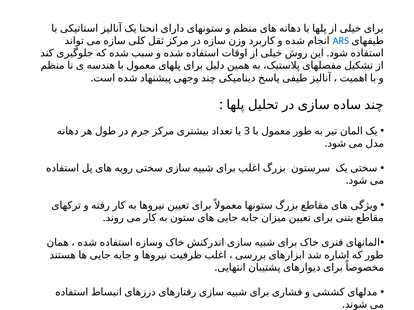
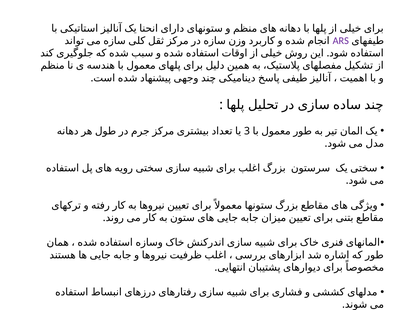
ARS colour: blue -> purple (341, 41)
